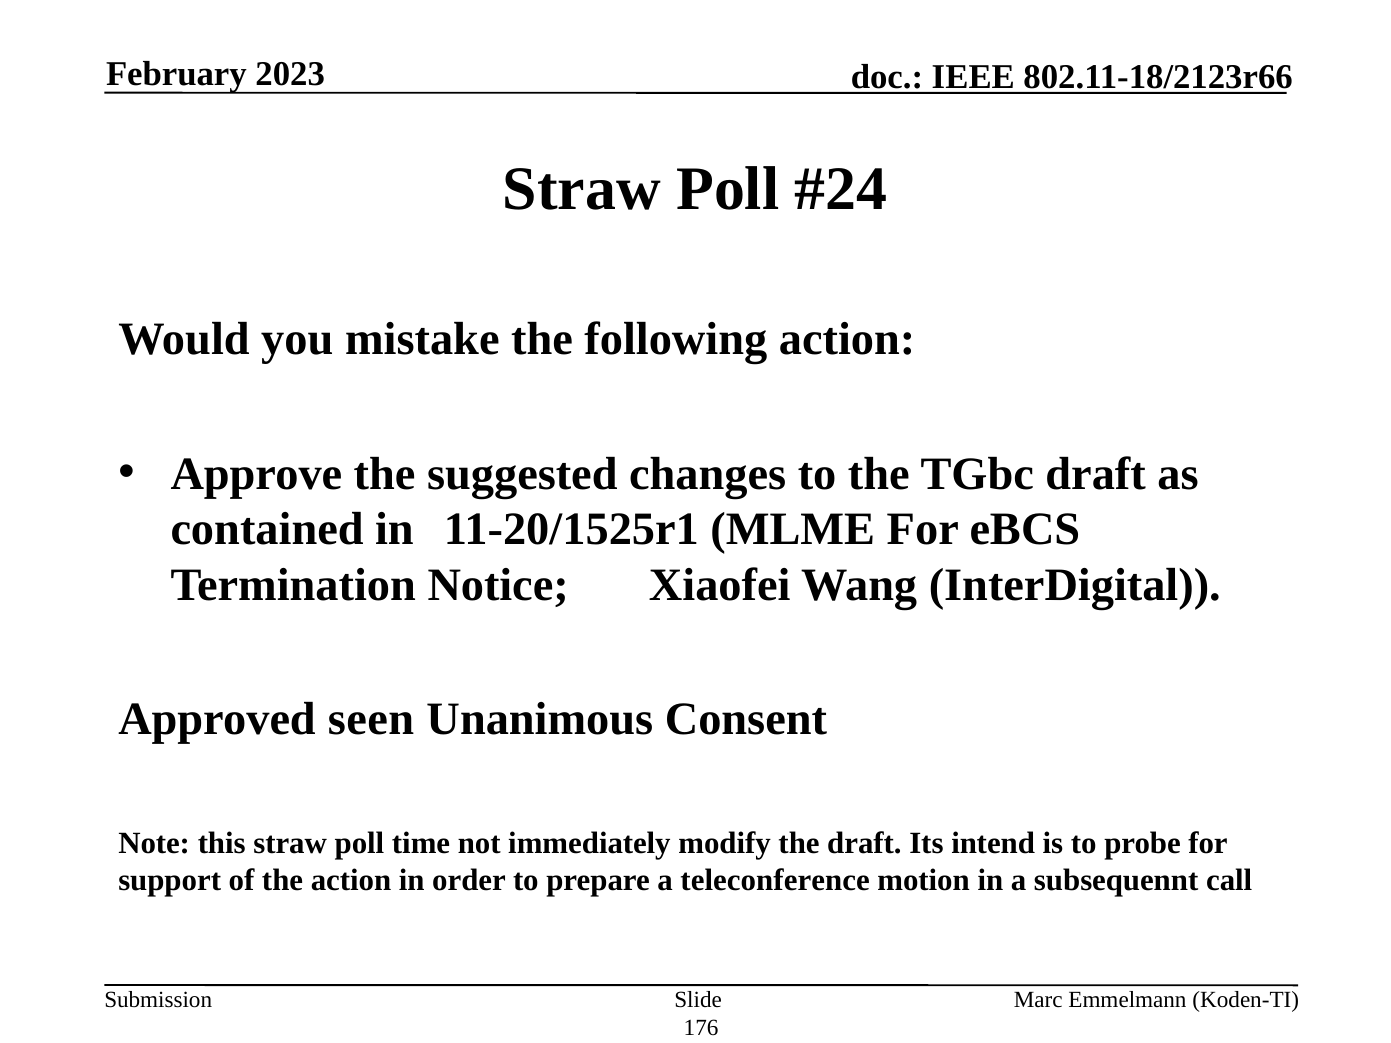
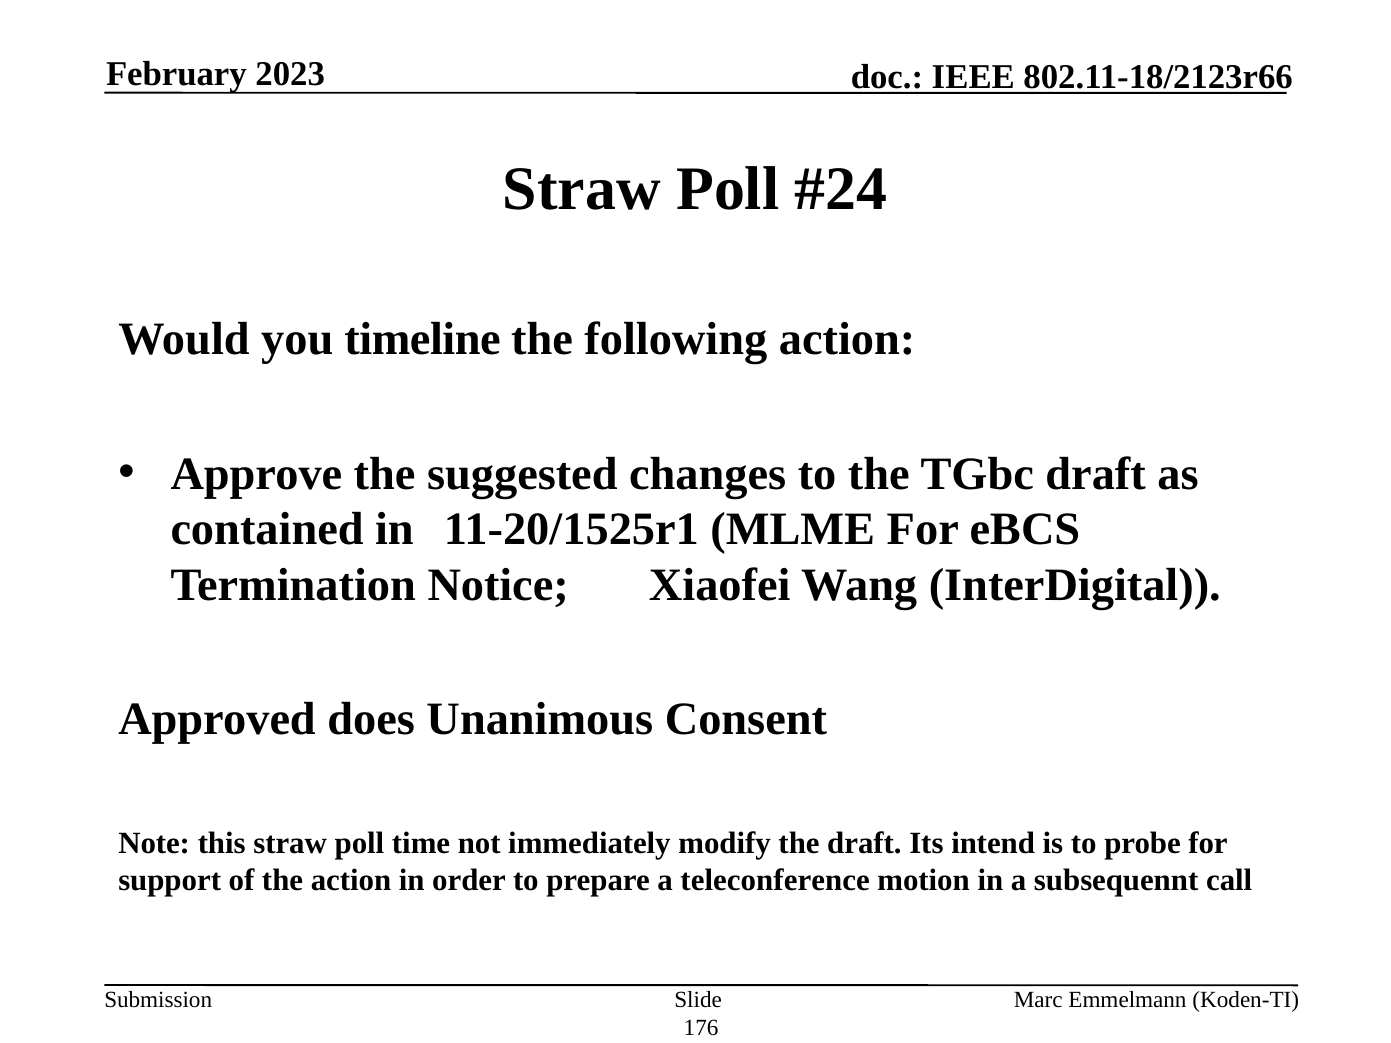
mistake: mistake -> timeline (423, 339)
seen: seen -> does (371, 720)
